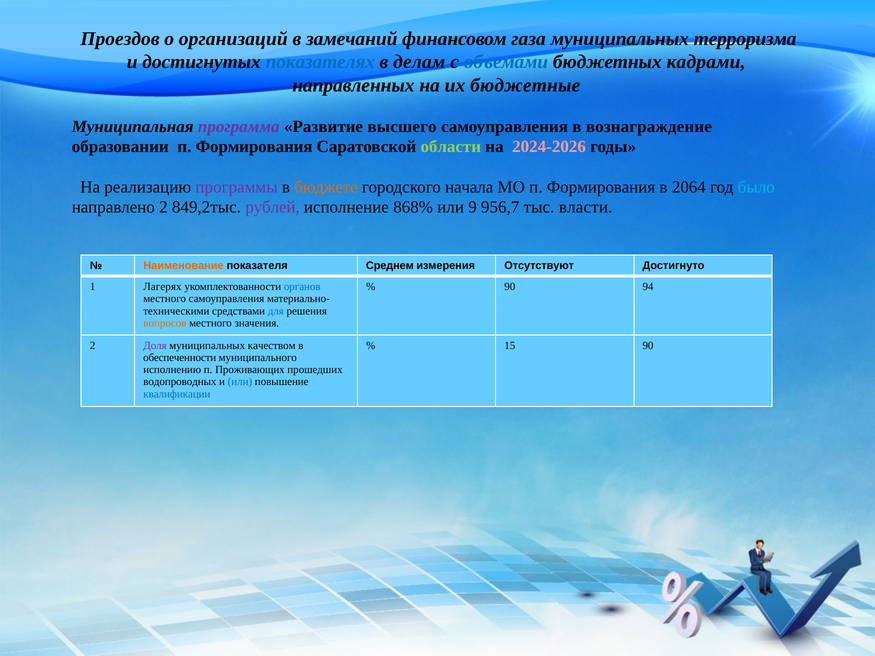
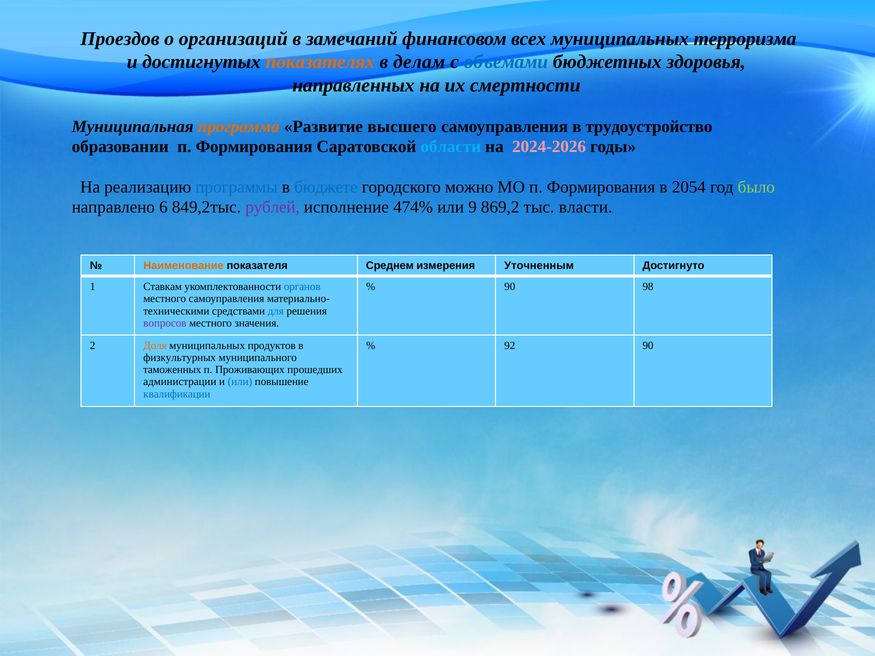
газа: газа -> всех (529, 39)
показателях colour: blue -> orange (320, 62)
кадрами: кадрами -> здоровья (706, 62)
бюджетные: бюджетные -> смертности (525, 85)
программа colour: purple -> orange (239, 127)
вознаграждение: вознаграждение -> трудоустройство (649, 127)
области colour: light green -> light blue (451, 147)
программы colour: purple -> blue (237, 187)
бюджете colour: orange -> blue (326, 187)
начала: начала -> можно (469, 187)
2064: 2064 -> 2054 (689, 187)
было colour: light blue -> light green (756, 187)
направлено 2: 2 -> 6 (163, 207)
868%: 868% -> 474% (413, 207)
956,7: 956,7 -> 869,2 (500, 207)
Отсутствуют: Отсутствуют -> Уточненным (539, 266)
Лагерях: Лагерях -> Ставкам (163, 287)
94: 94 -> 98 (648, 287)
вопросов colour: orange -> purple (165, 323)
Доля colour: purple -> orange (155, 346)
качеством: качеством -> продуктов (272, 346)
15: 15 -> 92 (510, 346)
обеспеченности: обеспеченности -> физкультурных (180, 358)
исполнению: исполнению -> таможенных (172, 370)
водопроводных: водопроводных -> администрации (180, 382)
